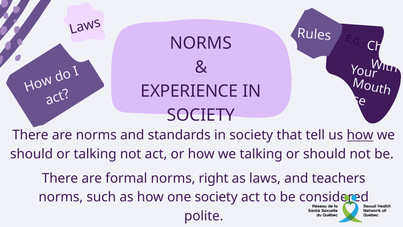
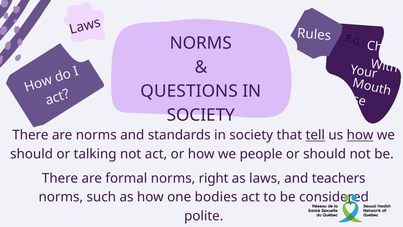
EXPERIENCE: EXPERIENCE -> QUESTIONS (189, 91)
tell underline: none -> present (315, 135)
we talking: talking -> people (261, 154)
one society: society -> bodies (216, 197)
